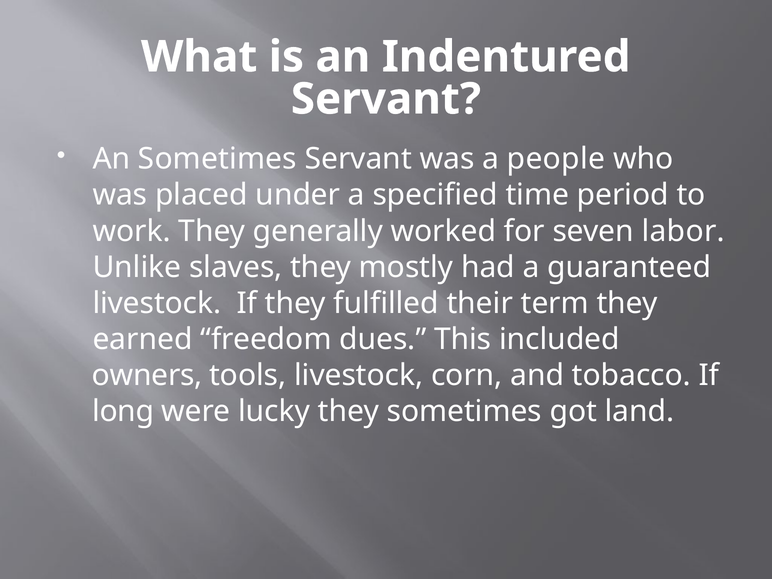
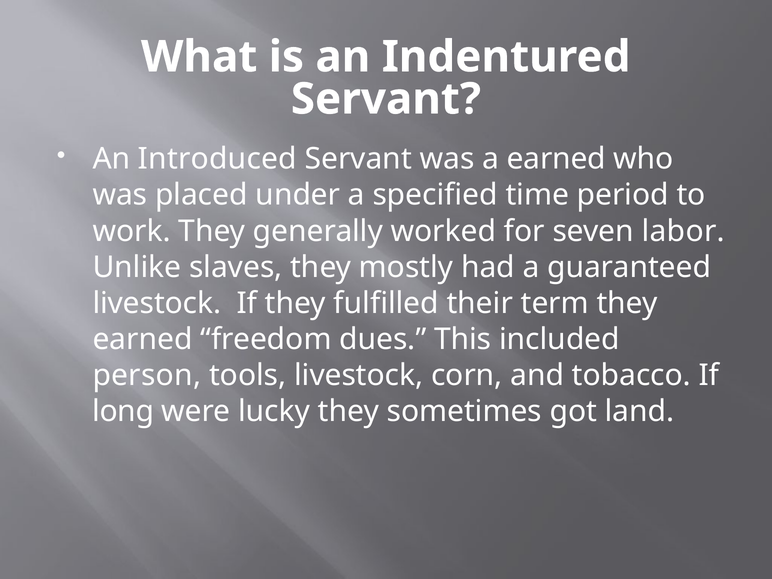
An Sometimes: Sometimes -> Introduced (217, 159)
a people: people -> earned (556, 159)
owners: owners -> person (147, 375)
